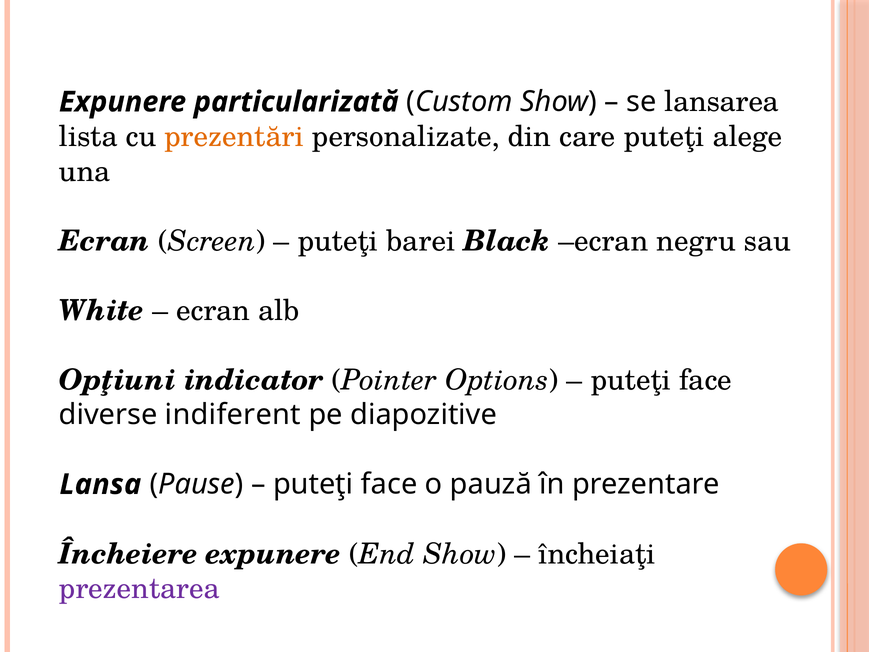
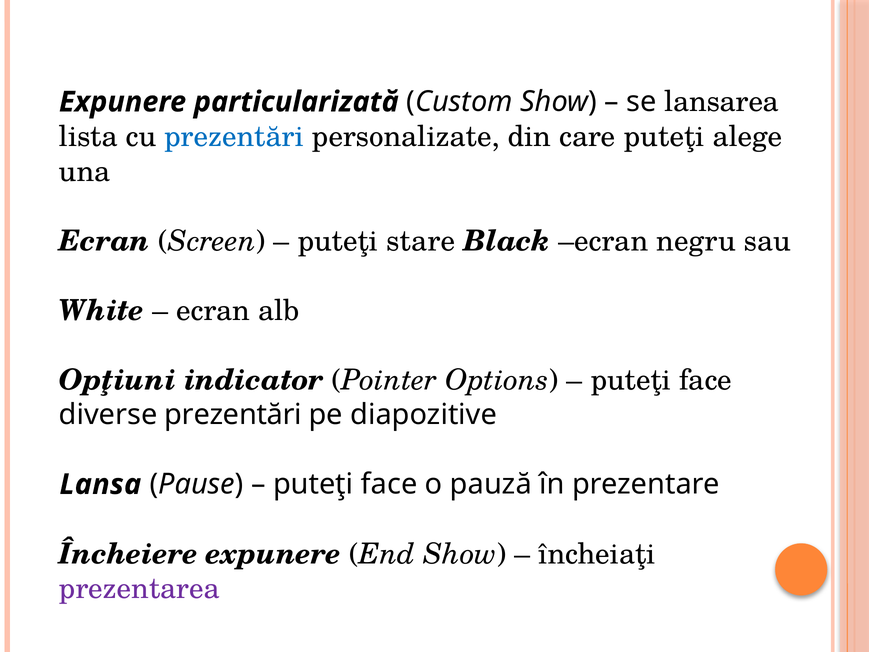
prezentări colour: orange -> blue (234, 137)
barei: barei -> stare (421, 241)
diverse indiferent: indiferent -> prezentări (233, 415)
